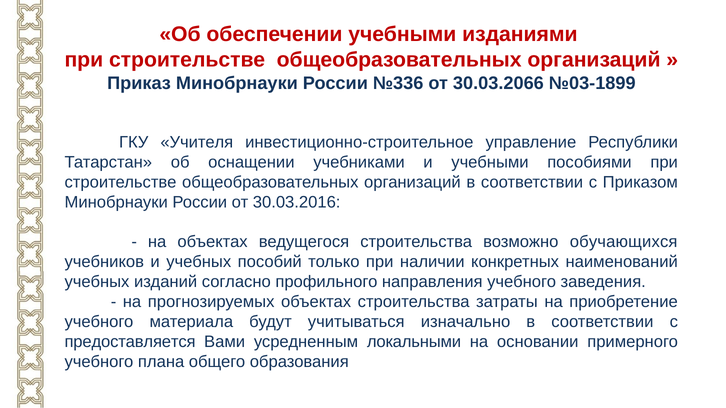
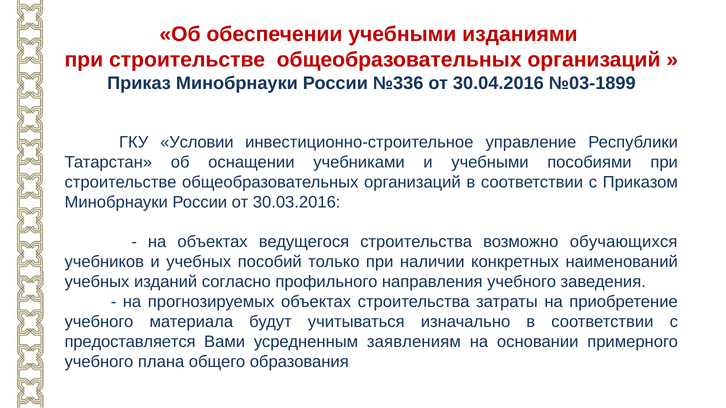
30.03.2066: 30.03.2066 -> 30.04.2016 (498, 83)
Учителя: Учителя -> Условии (197, 142)
локальными: локальными -> заявлениям (414, 342)
